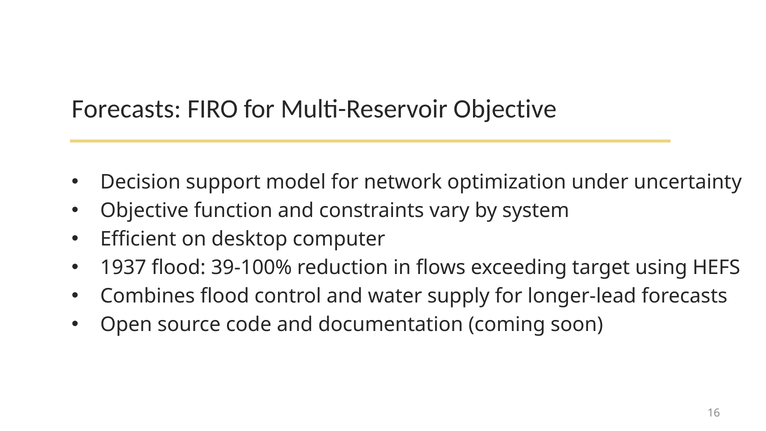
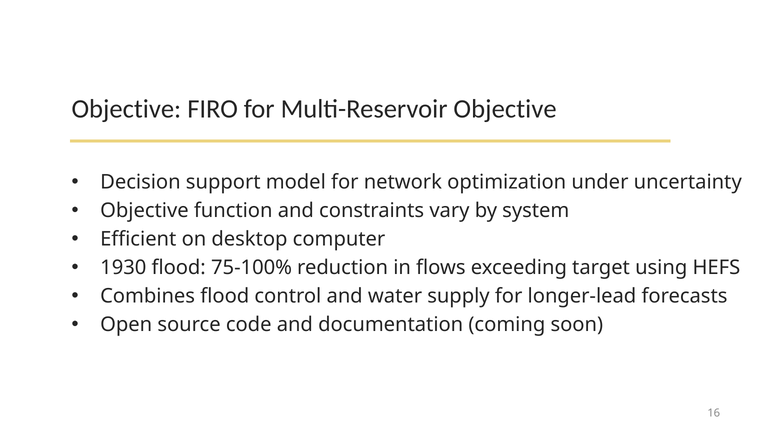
Forecasts: Forecasts -> Objective (126, 109)
1937: 1937 -> 1930 (123, 268)
39-100%: 39-100% -> 75-100% (252, 268)
